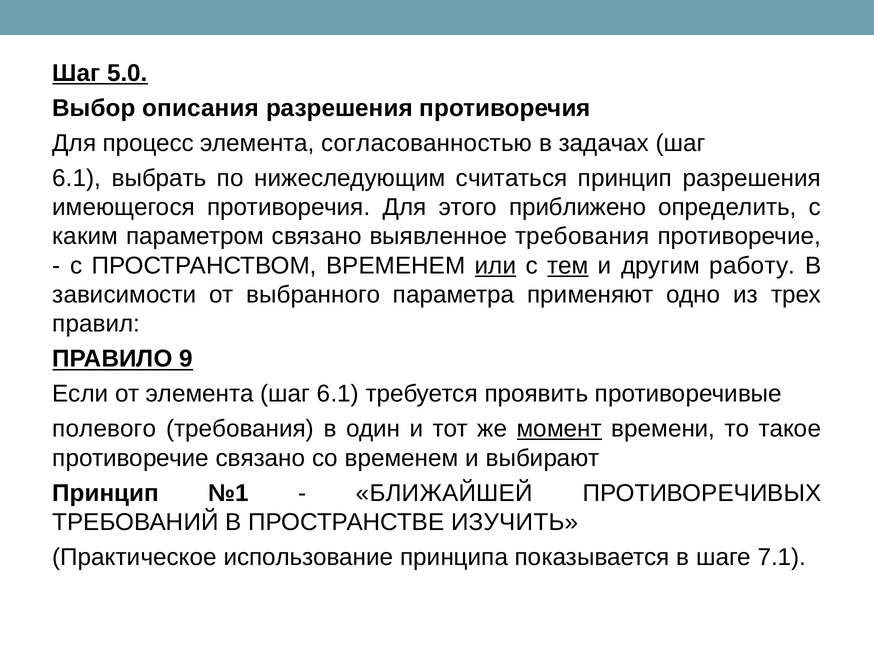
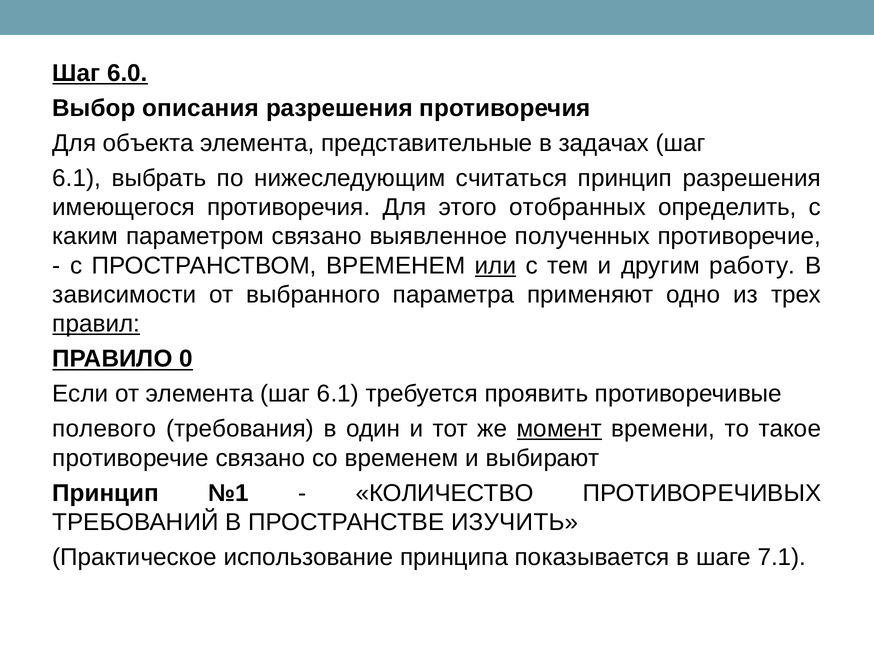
5.0: 5.0 -> 6.0 (127, 73)
процесс: процесс -> объекта (148, 143)
согласованностью: согласованностью -> представительные (427, 143)
приближено: приближено -> отобранных (578, 207)
выявленное требования: требования -> полученных (582, 236)
тем underline: present -> none (568, 265)
правил underline: none -> present (96, 324)
9: 9 -> 0 (186, 359)
БЛИЖАЙШЕЙ: БЛИЖАЙШЕЙ -> КОЛИЧЕСТВО (445, 493)
